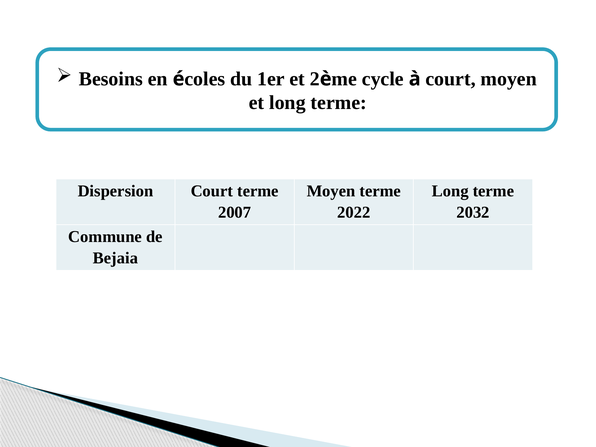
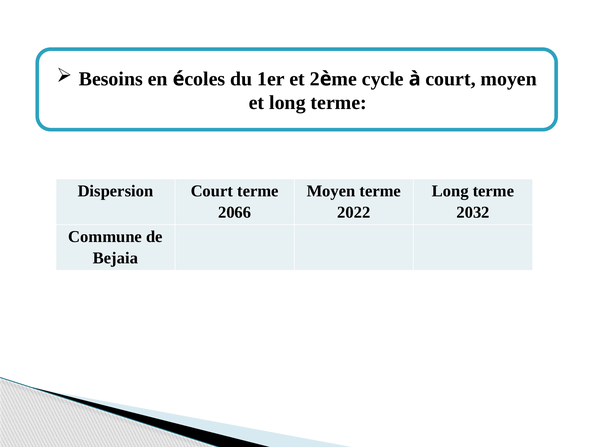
2007: 2007 -> 2066 (235, 212)
